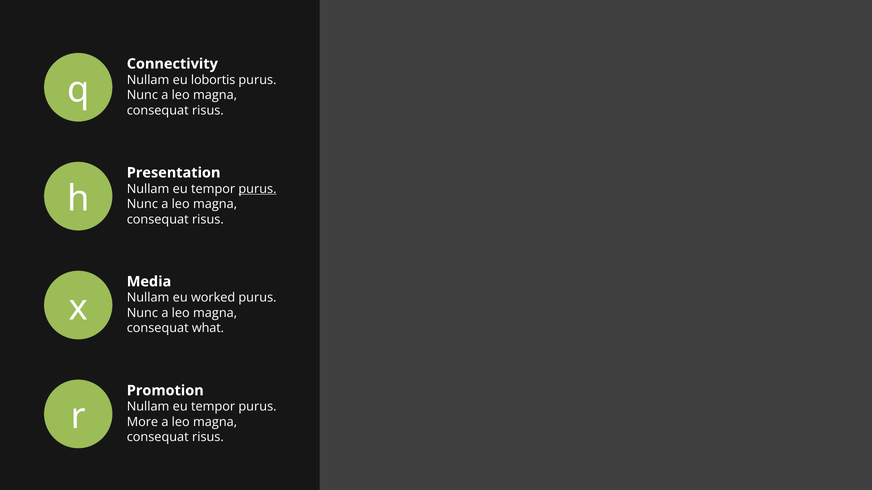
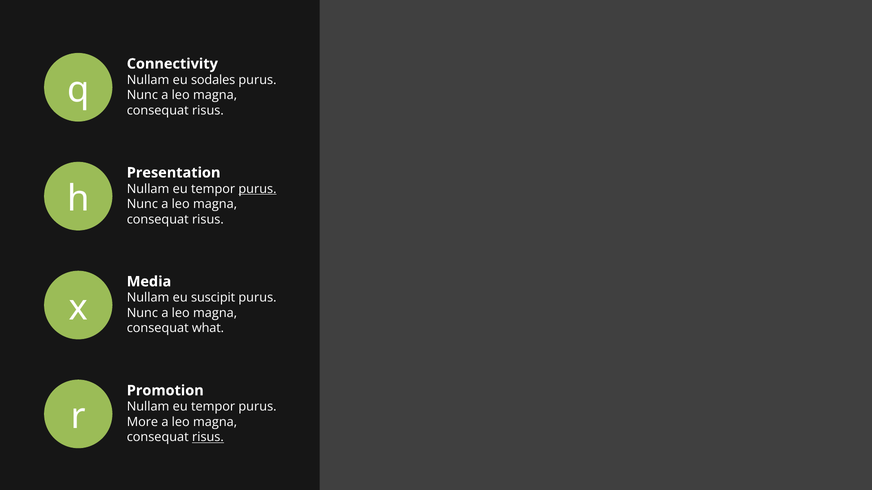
lobortis: lobortis -> sodales (213, 80)
worked: worked -> suscipit (213, 298)
risus underline: none -> present (208, 438)
